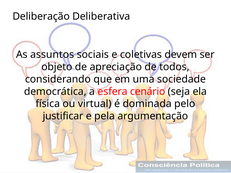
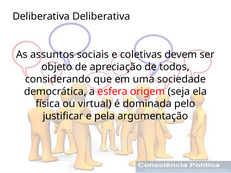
Deliberação: Deliberação -> Deliberativa (41, 16)
cenário: cenário -> origem (148, 92)
